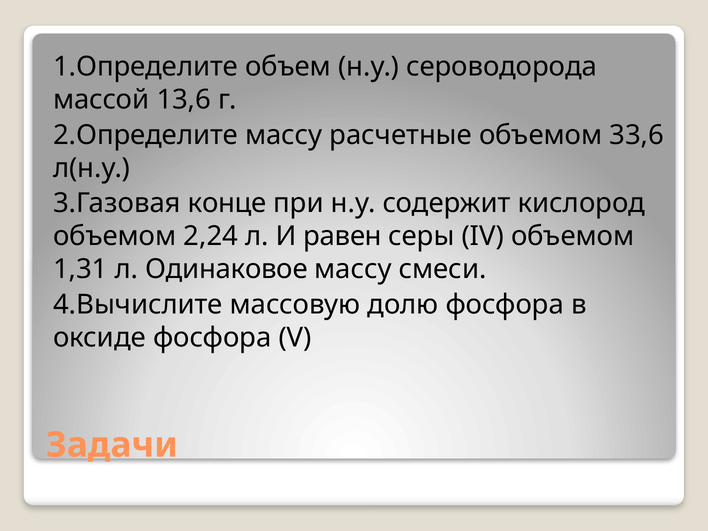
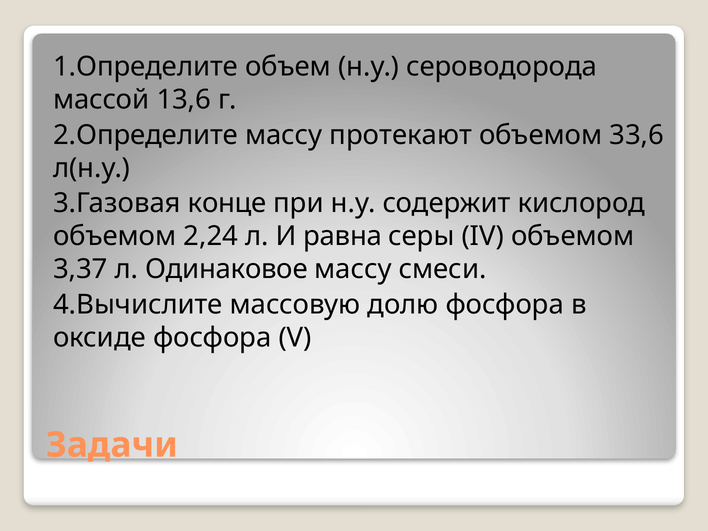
расчетные: расчетные -> протекают (401, 135)
равен: равен -> равна (343, 236)
1,31: 1,31 -> 3,37 (80, 269)
